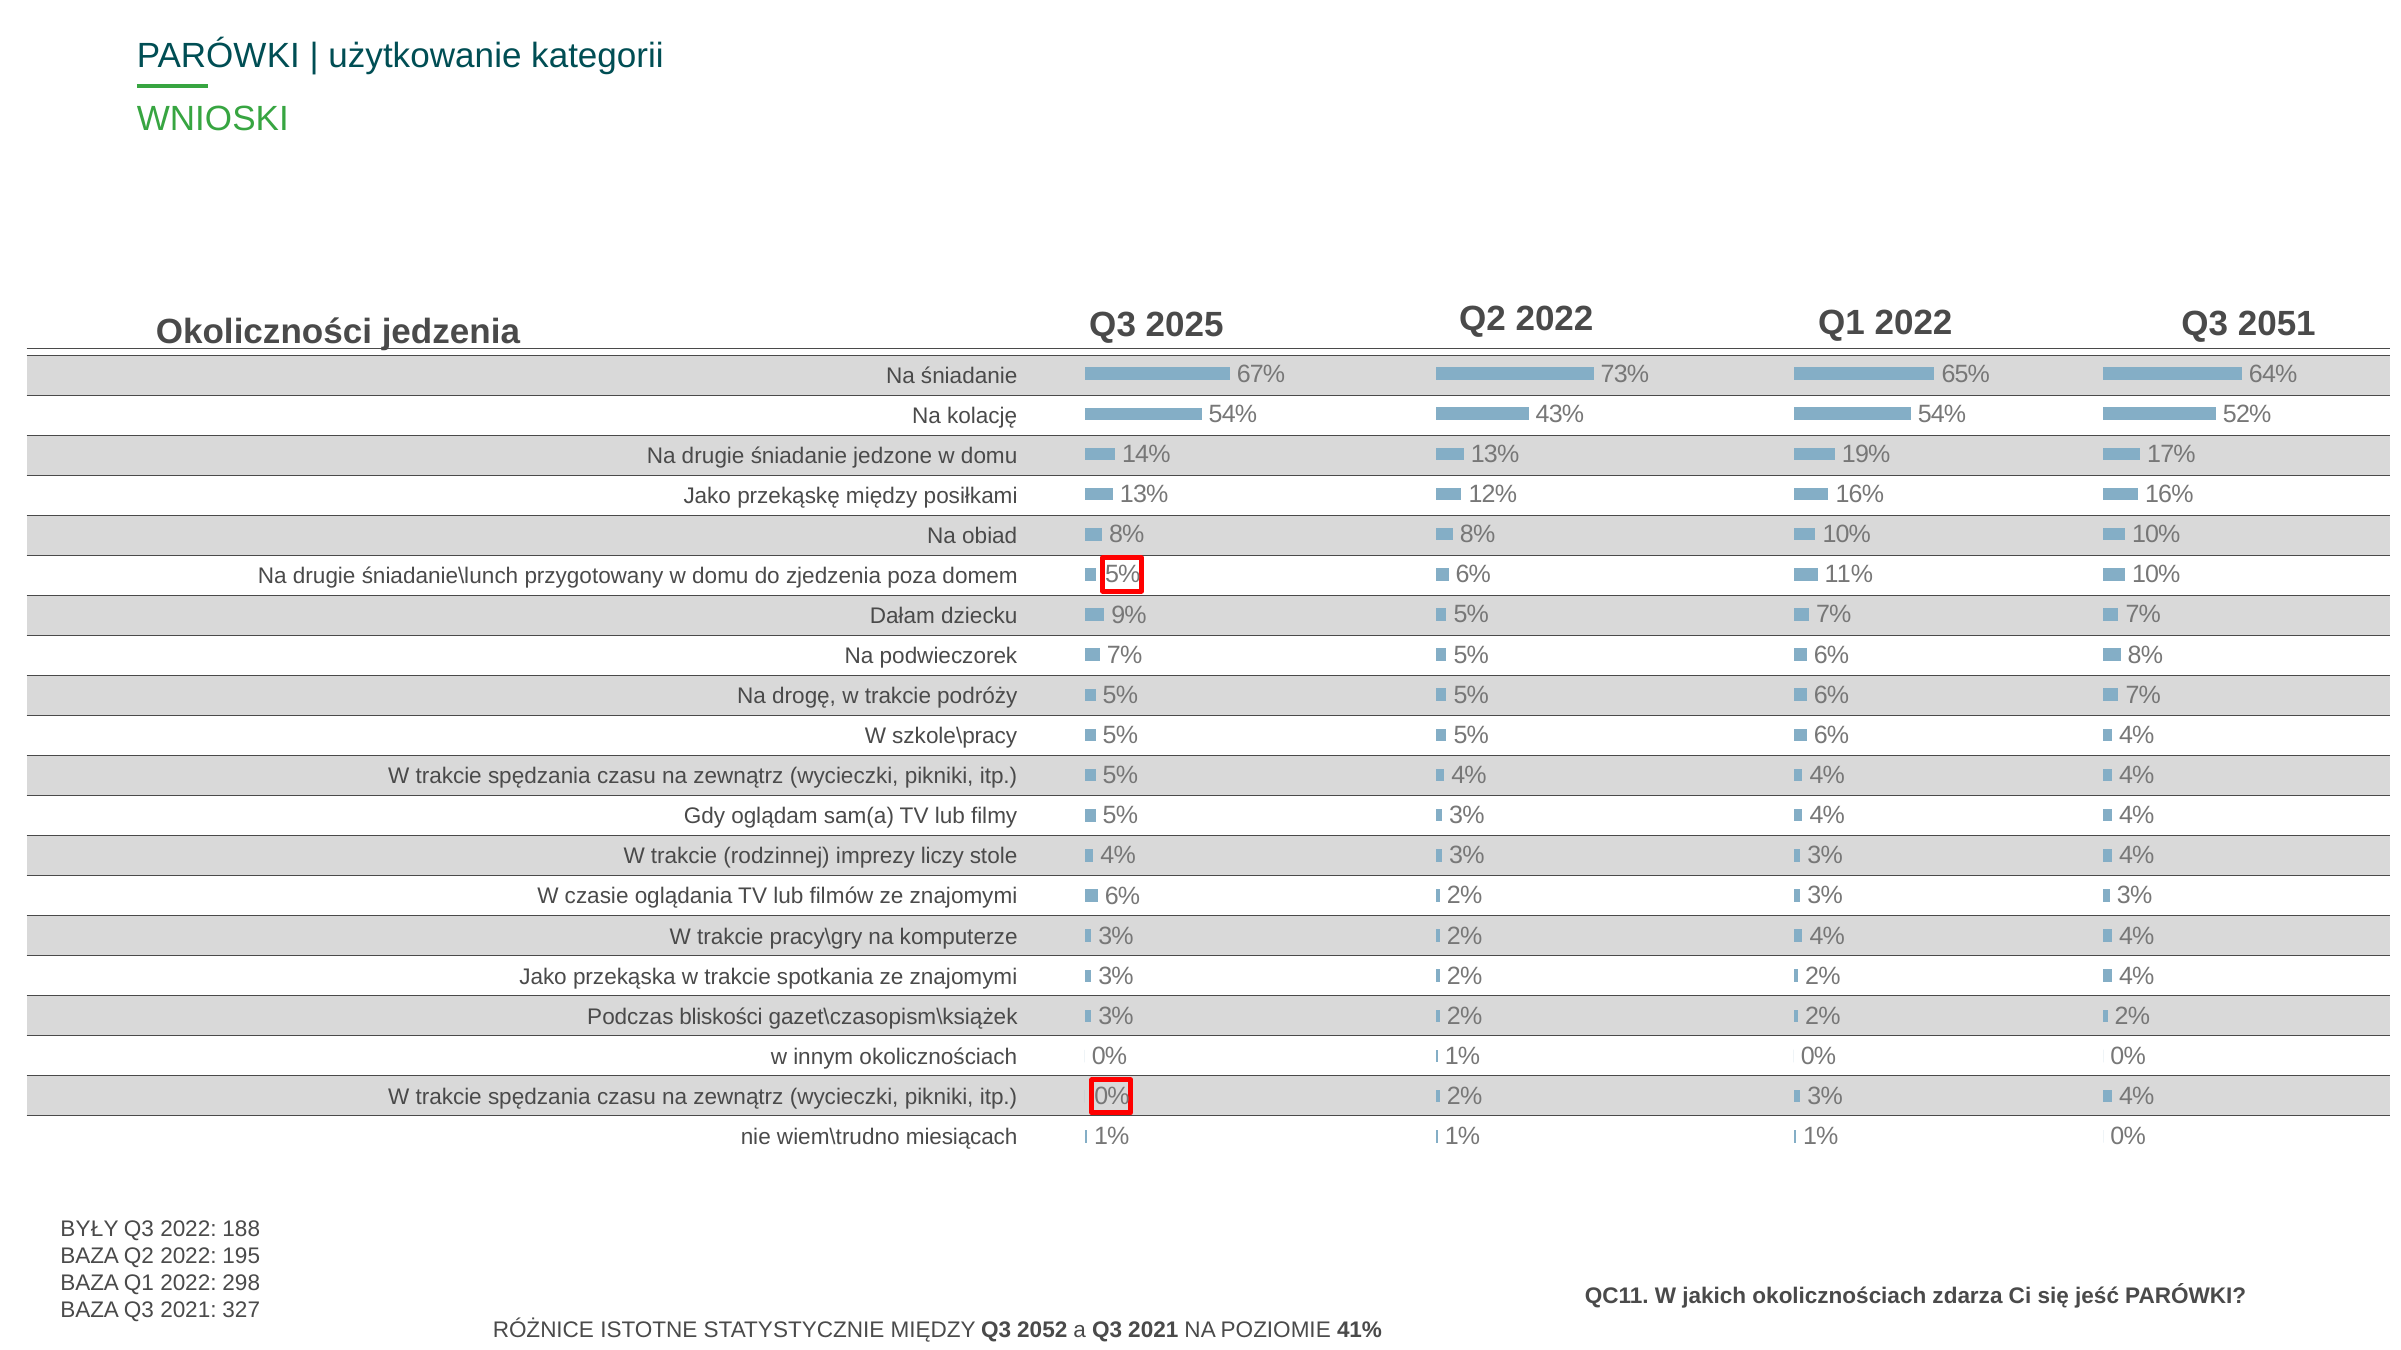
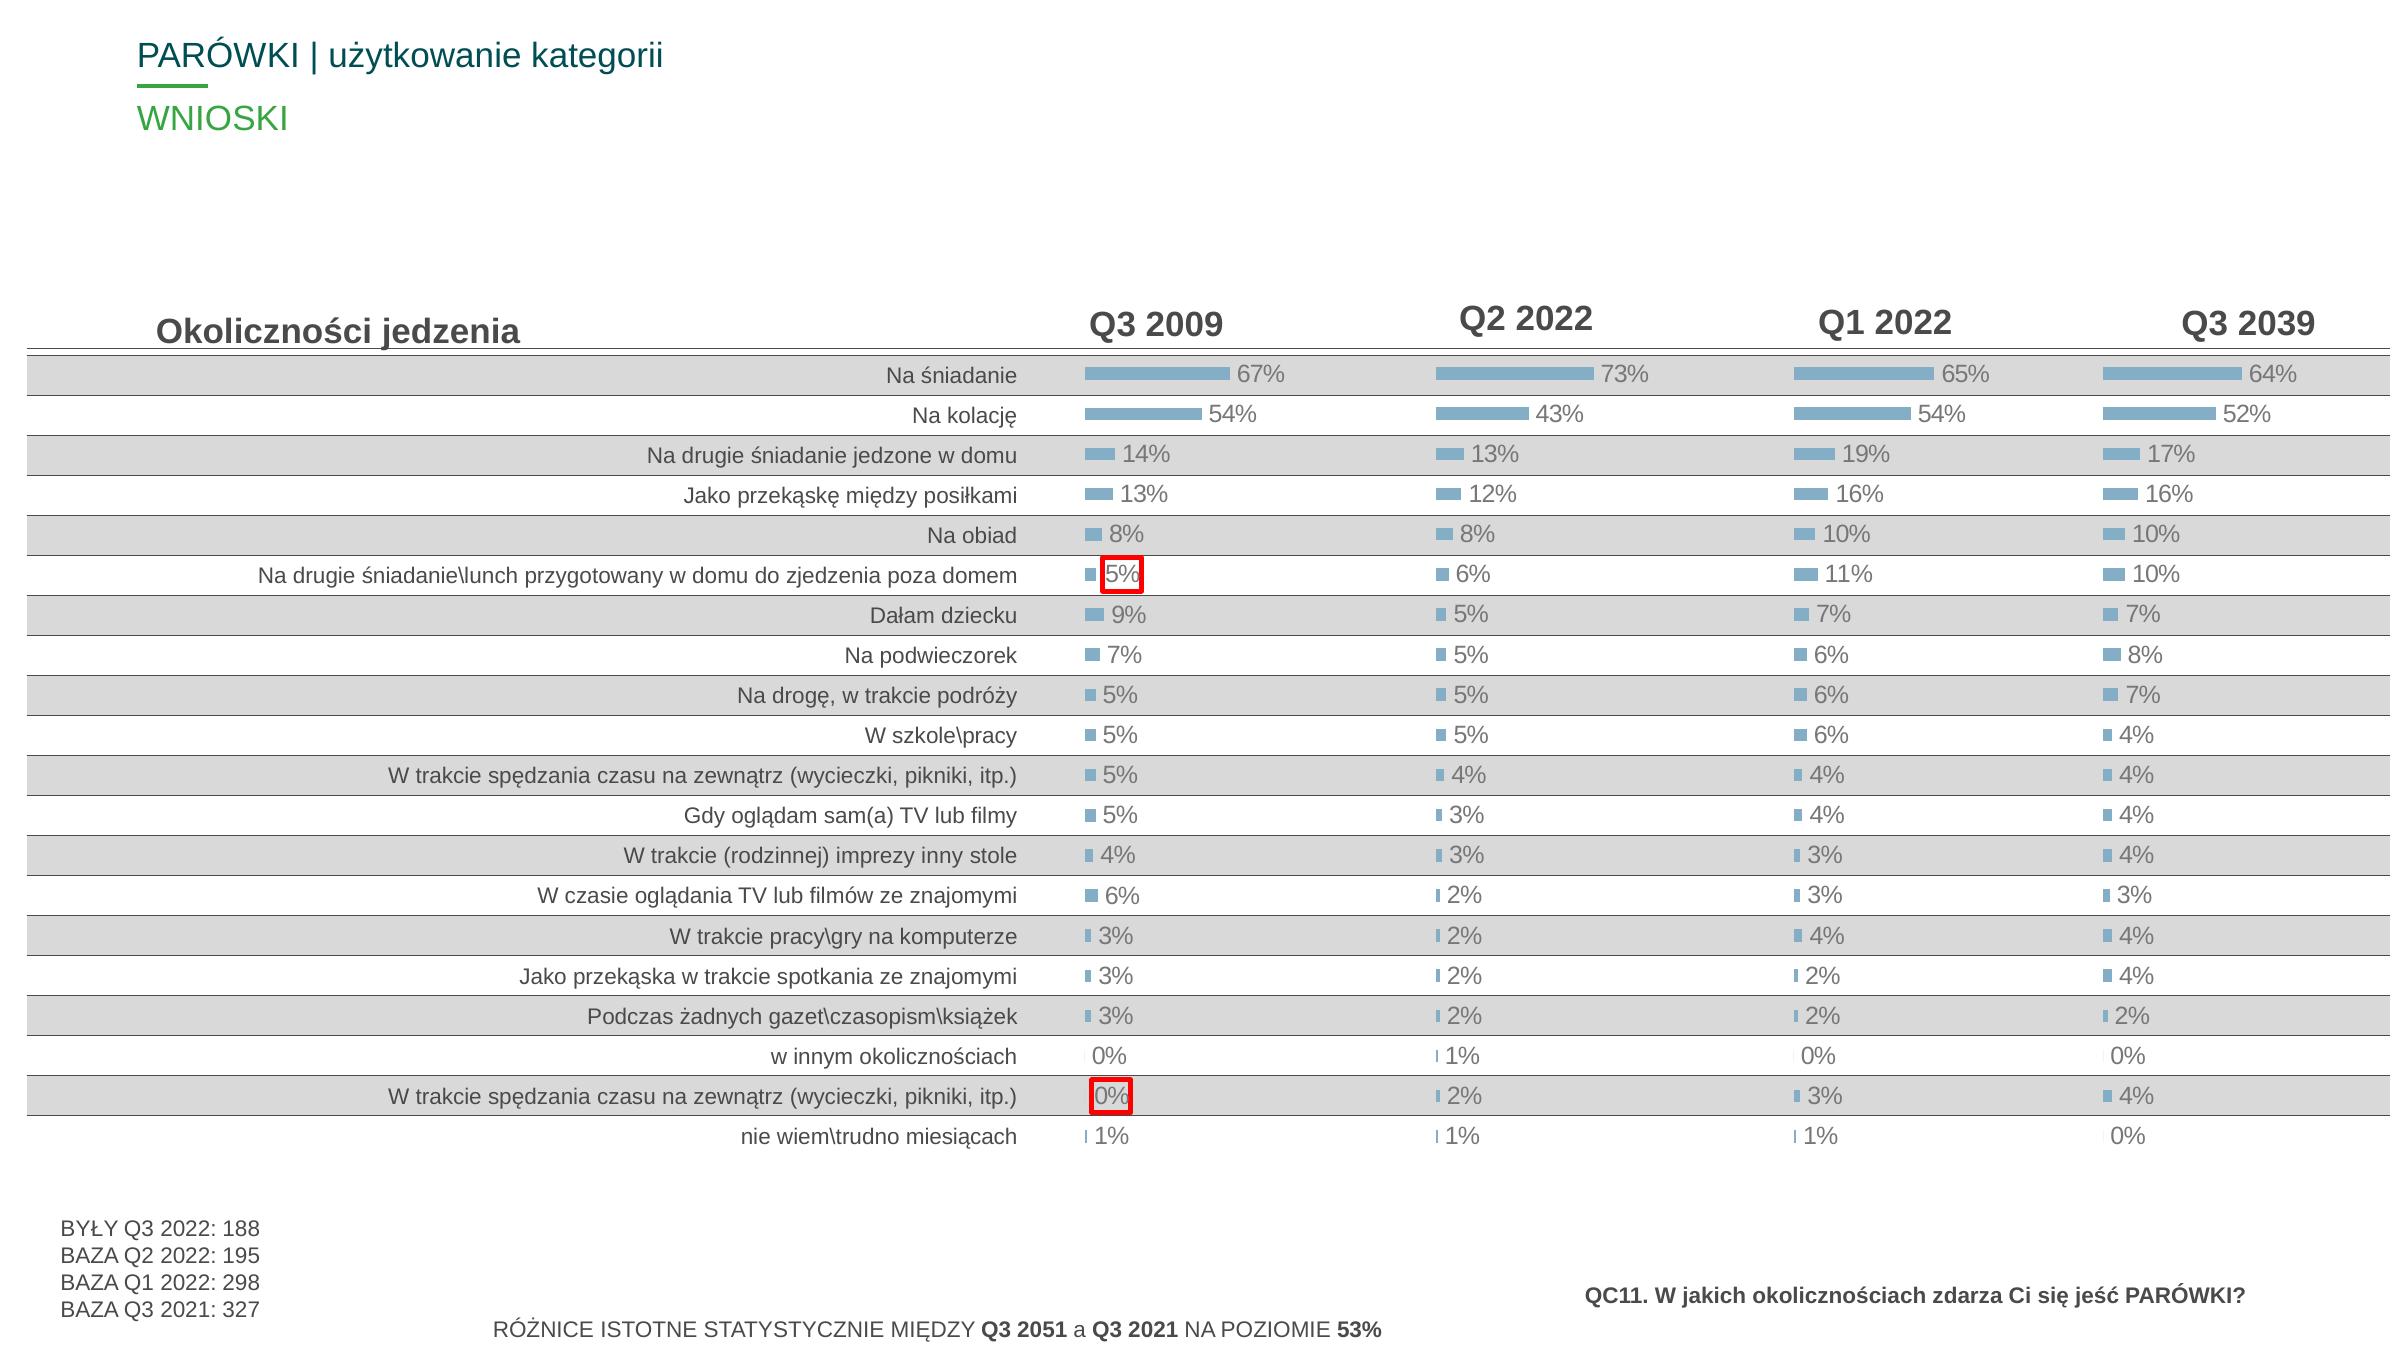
2051: 2051 -> 2039 (2277, 324)
2025: 2025 -> 2009 (1185, 326)
liczy: liczy -> inny (942, 857)
bliskości: bliskości -> żadnych (721, 1017)
2052: 2052 -> 2051 (1042, 1331)
41%: 41% -> 53% (1360, 1331)
